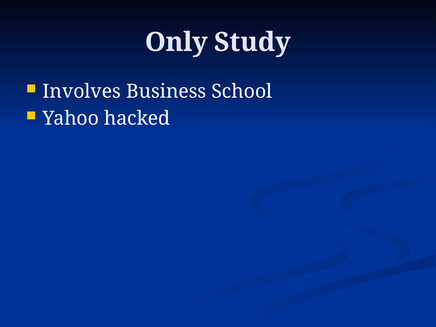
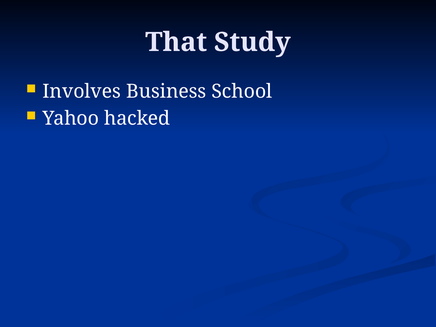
Only: Only -> That (176, 42)
